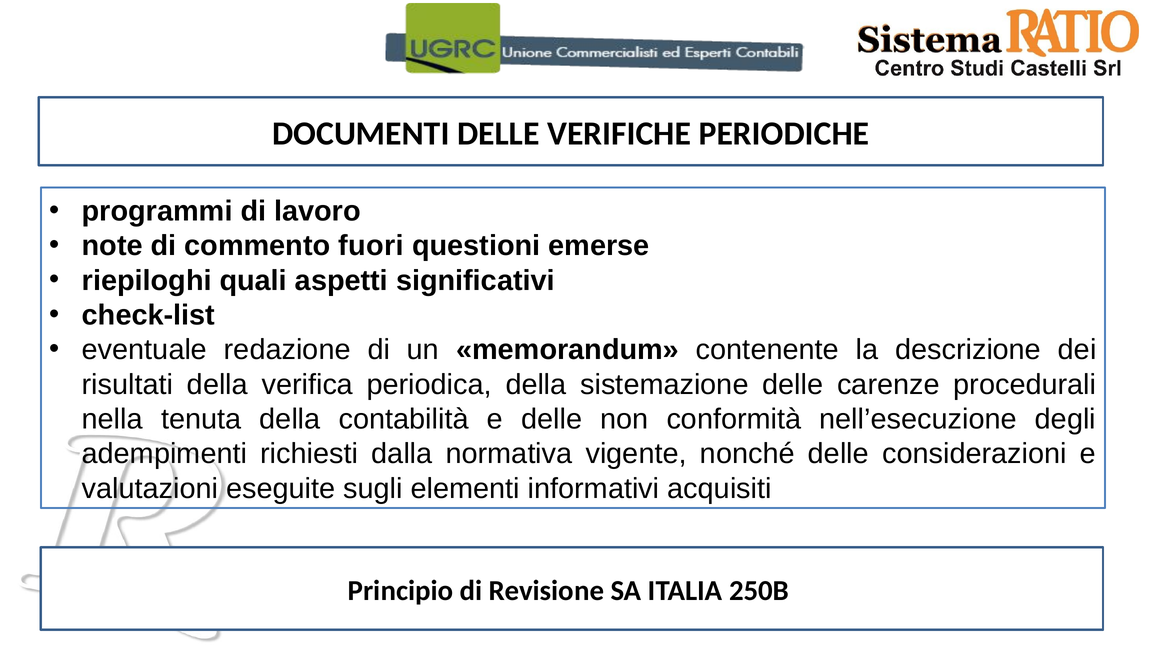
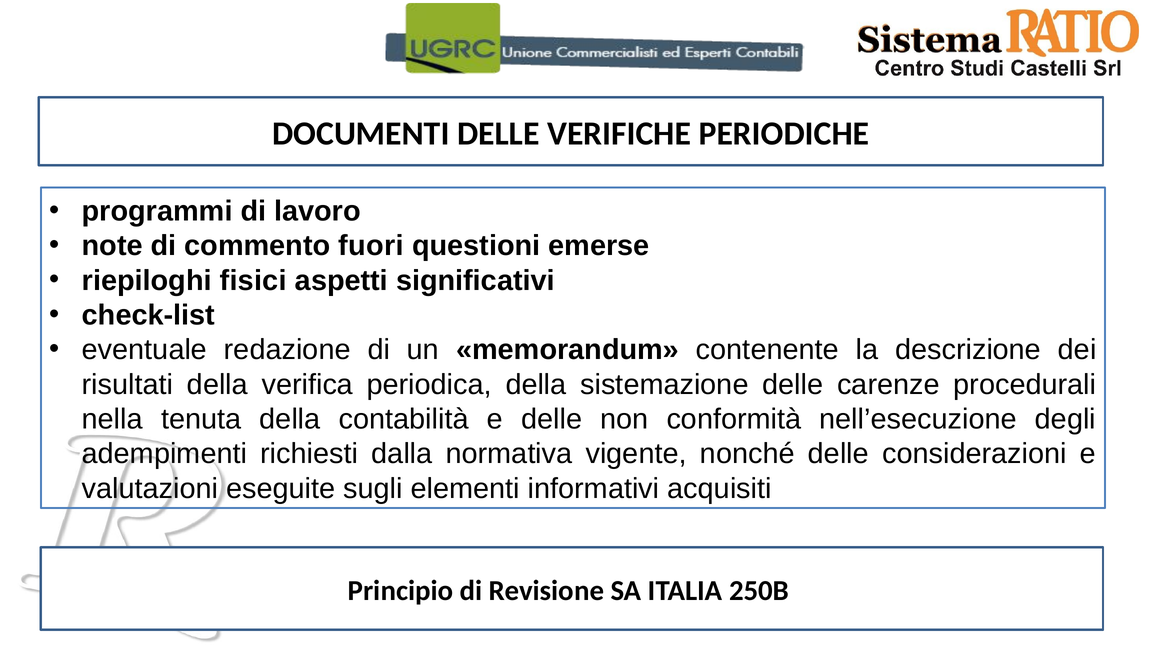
quali: quali -> fisici (253, 280)
